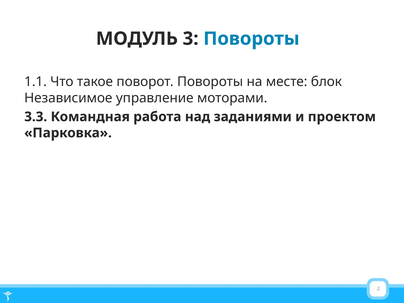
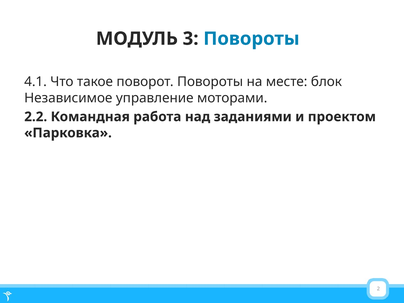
1.1: 1.1 -> 4.1 (36, 82)
3.3: 3.3 -> 2.2 (36, 117)
